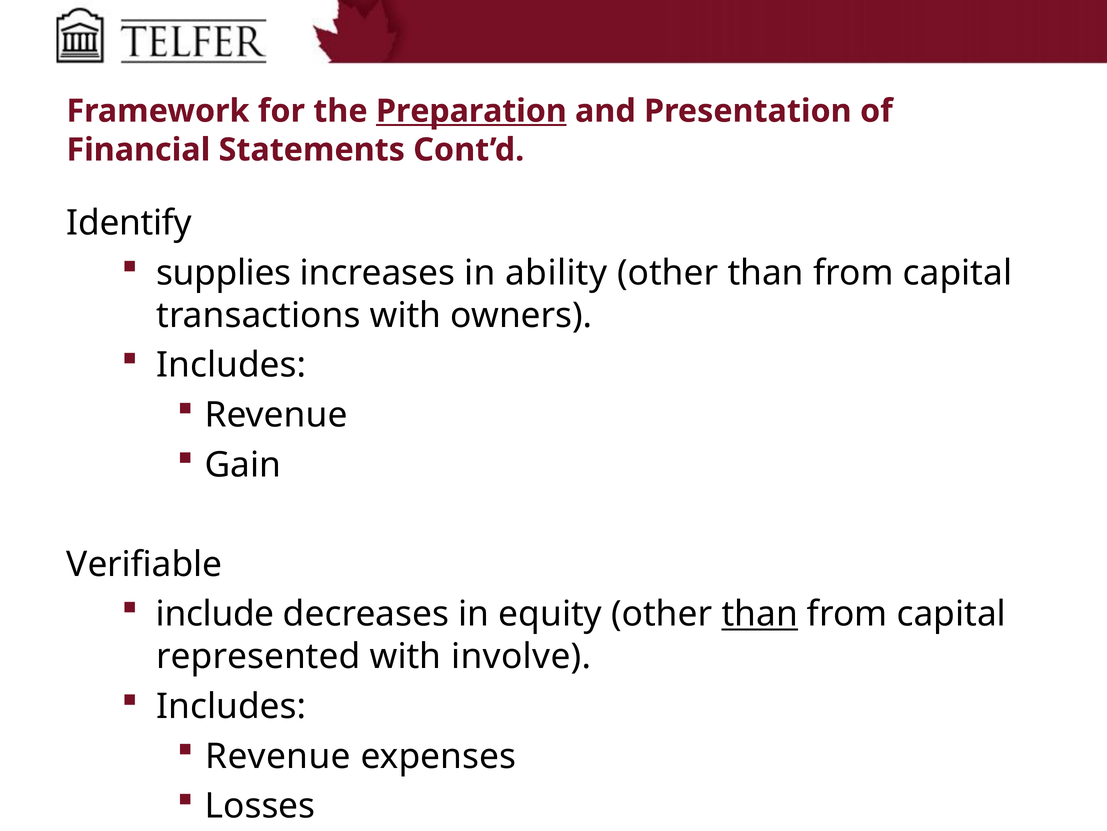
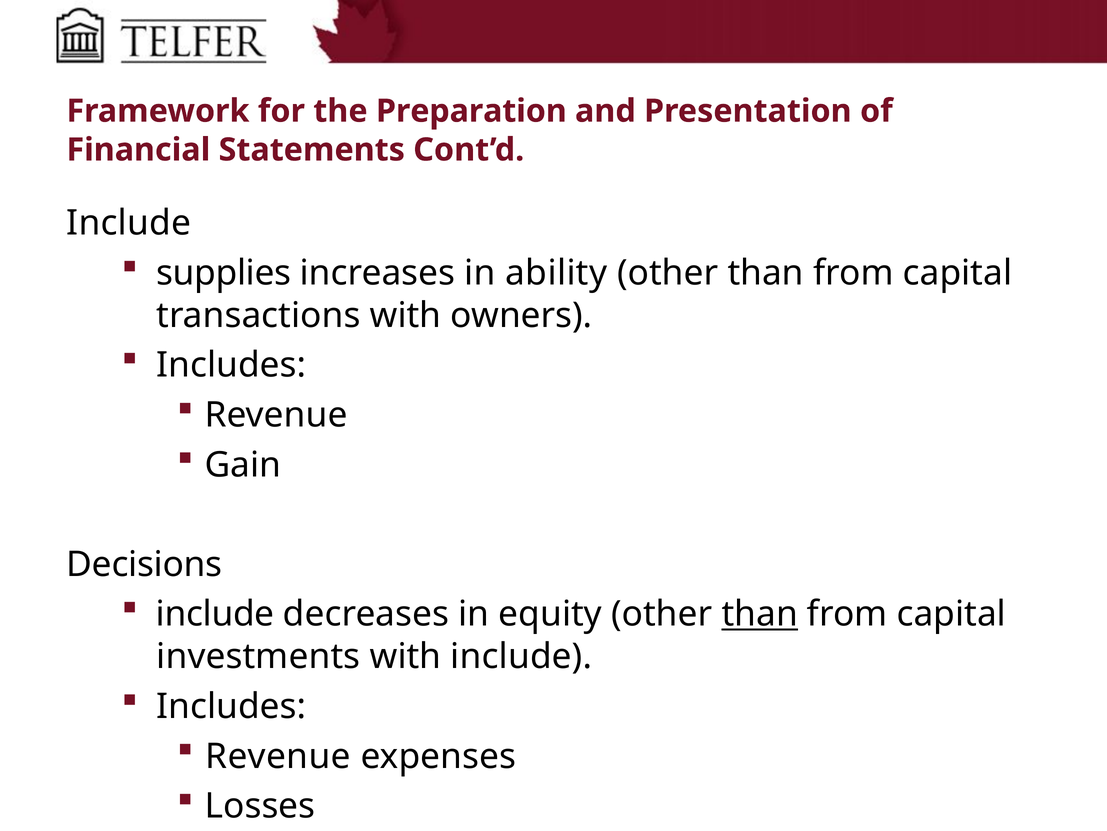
Preparation underline: present -> none (471, 111)
Identify: Identify -> Include (129, 223)
Verifiable: Verifiable -> Decisions (144, 564)
represented: represented -> investments (258, 656)
with involve: involve -> include (521, 656)
